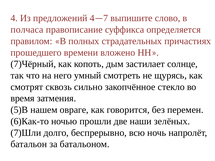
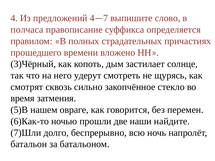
7)Чёрный: 7)Чёрный -> 3)Чёрный (33, 64)
умный: умный -> удерут (88, 76)
зелёных: зелёных -> найдите (172, 121)
